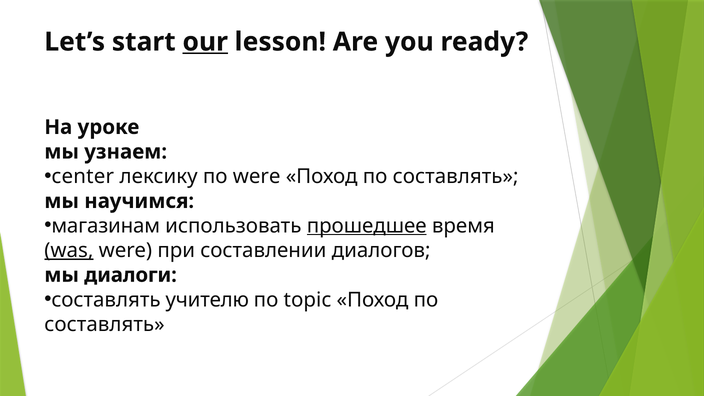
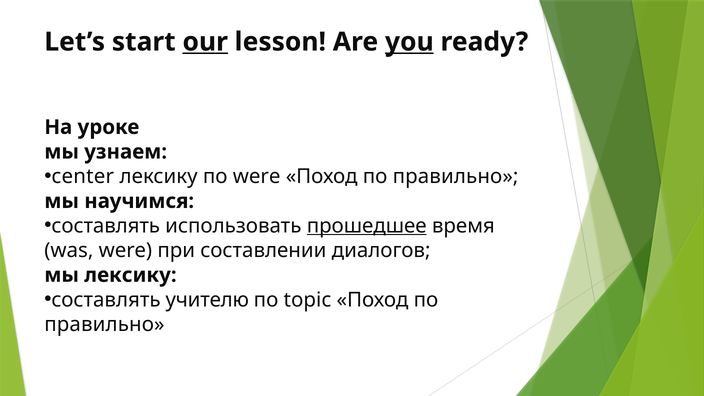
you underline: none -> present (409, 42)
составлять: составлять -> правильно (456, 176)
магазинам: магазинам -> составлять (106, 226)
was underline: present -> none (69, 250)
мы диалоги: диалоги -> лексику (130, 275)
составлять: составлять -> правильно (104, 324)
